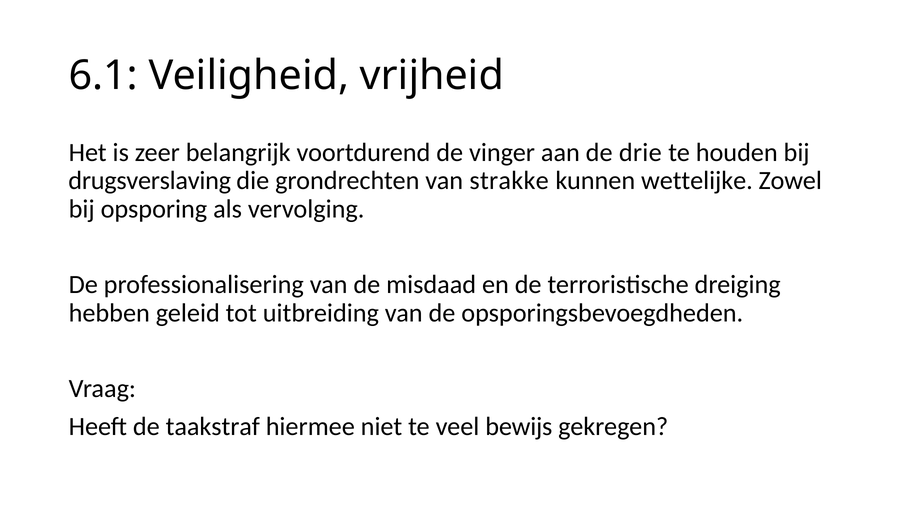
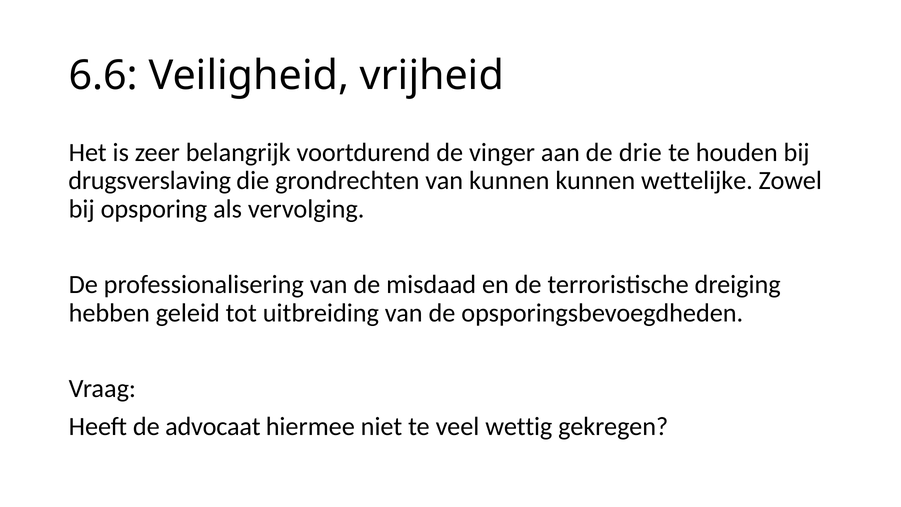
6.1: 6.1 -> 6.6 (103, 76)
van strakke: strakke -> kunnen (509, 181)
taakstraf: taakstraf -> advocaat (213, 426)
bewijs: bewijs -> wettig (519, 426)
